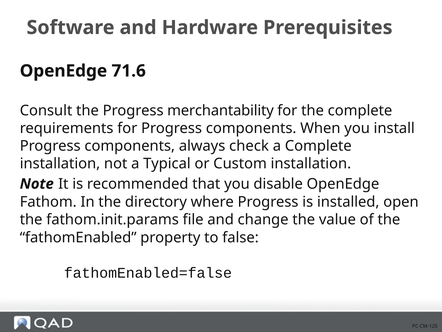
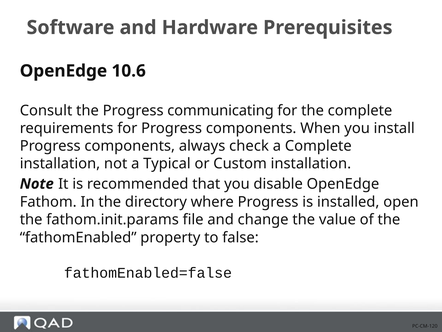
71.6: 71.6 -> 10.6 (129, 71)
merchantability: merchantability -> communicating (221, 110)
